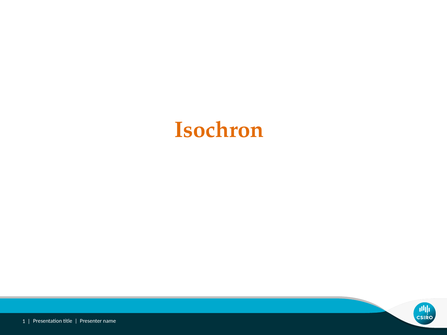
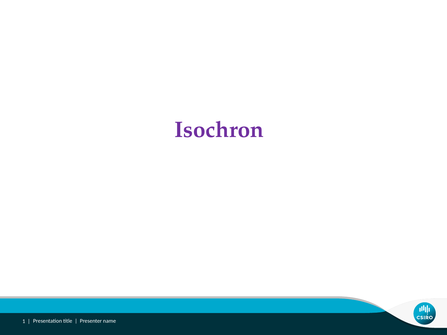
Isochron colour: orange -> purple (219, 130)
